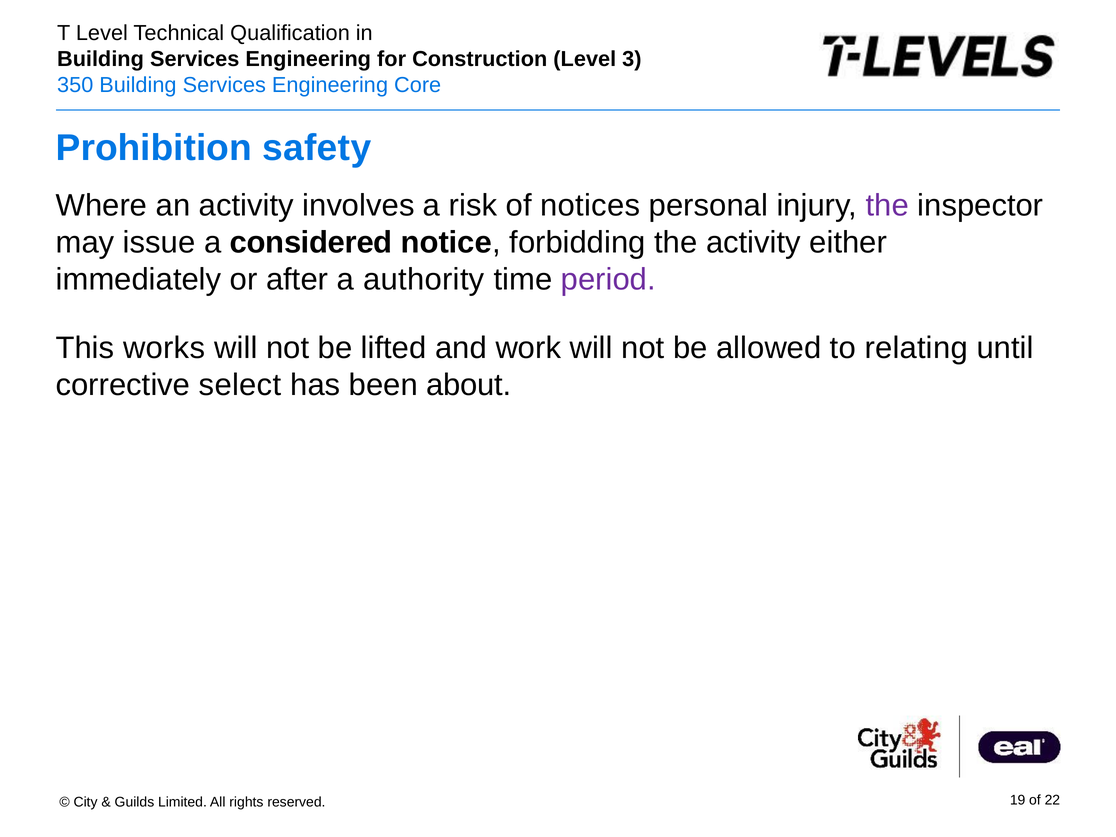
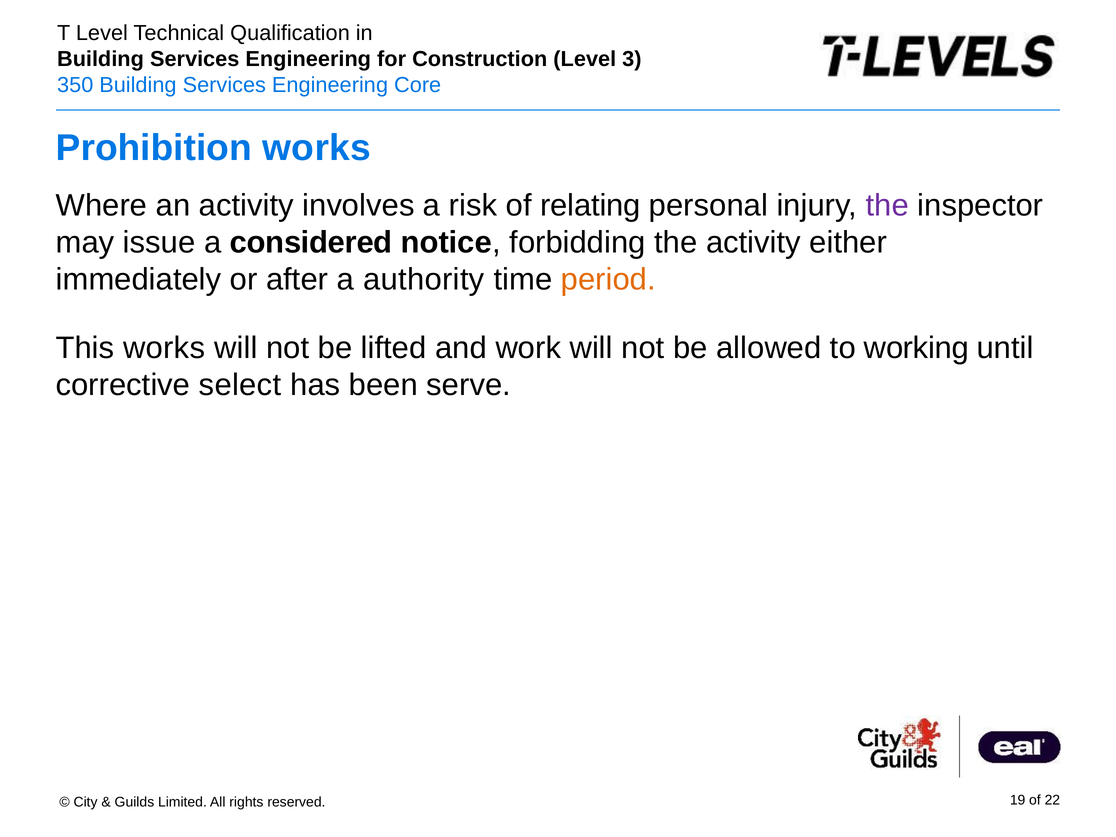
Prohibition safety: safety -> works (317, 148)
notices: notices -> relating (590, 205)
period colour: purple -> orange (608, 280)
relating: relating -> working (916, 348)
about: about -> serve (469, 385)
